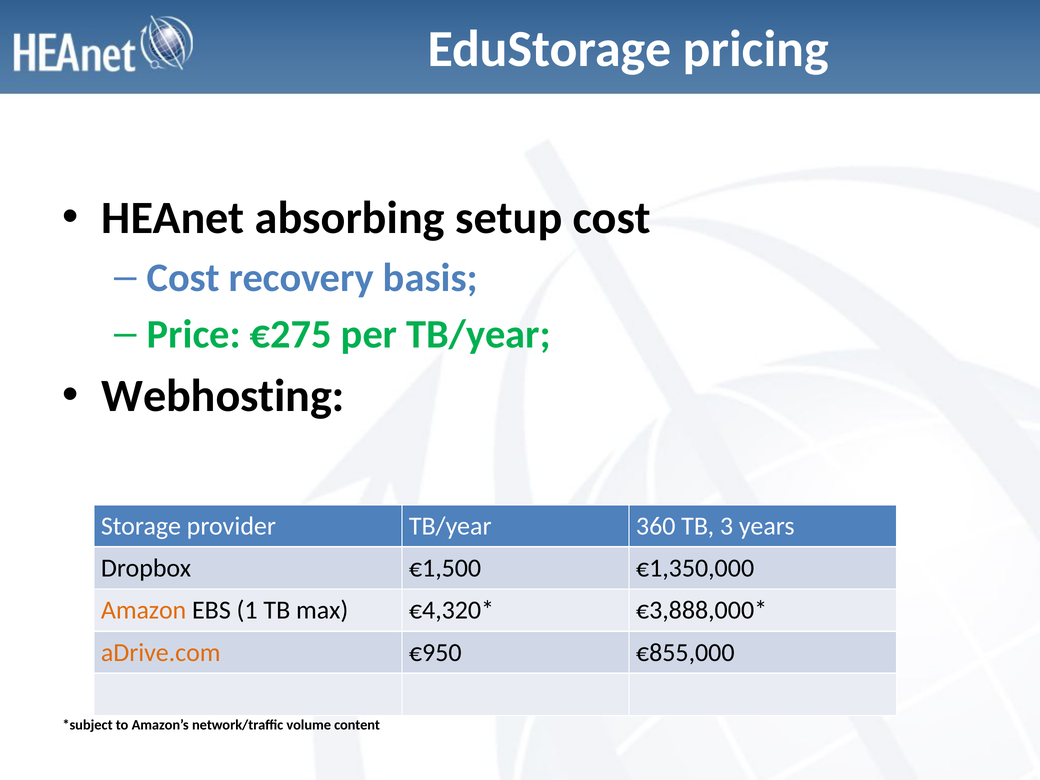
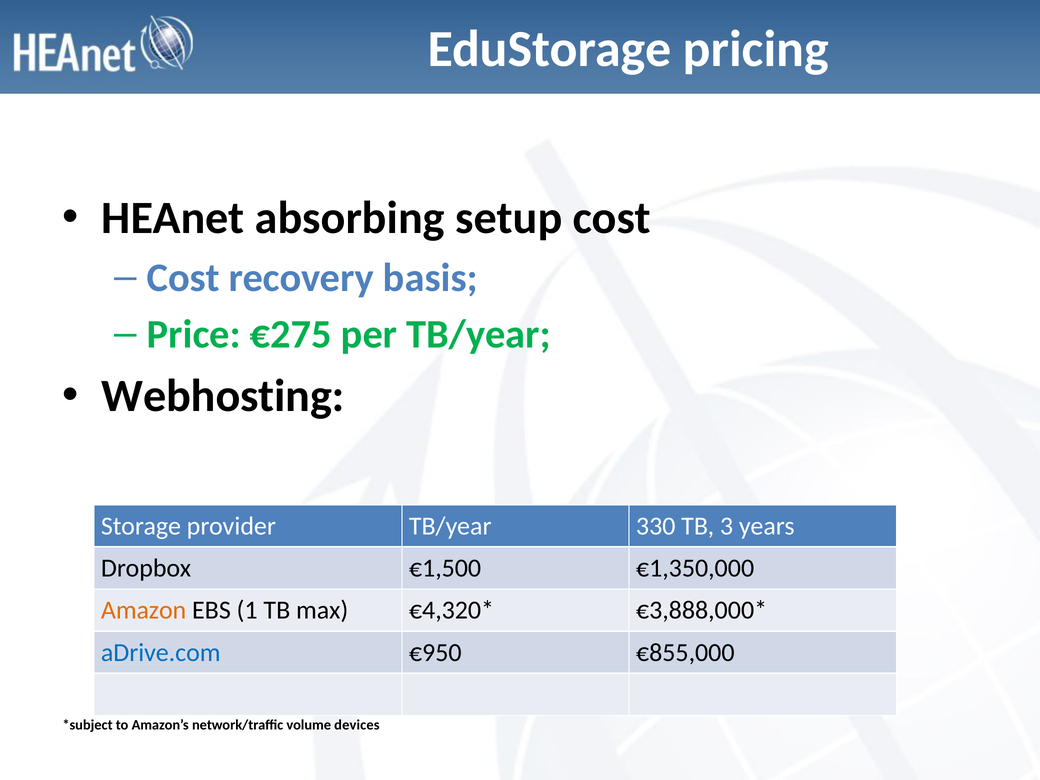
360: 360 -> 330 (656, 526)
aDrive.com colour: orange -> blue (161, 653)
content: content -> devices (357, 725)
